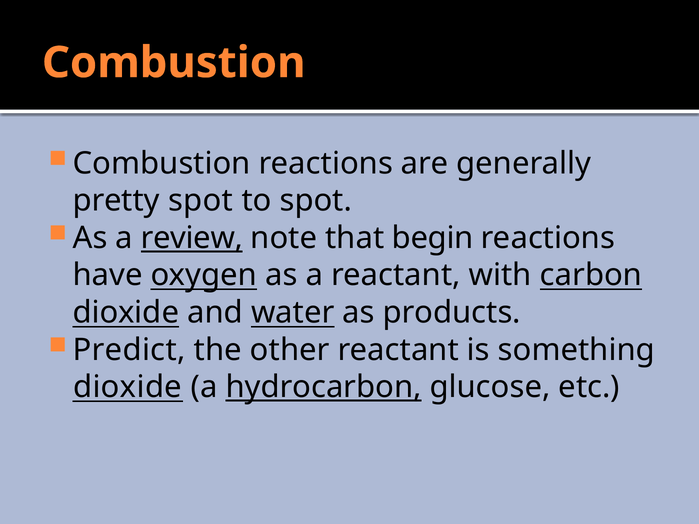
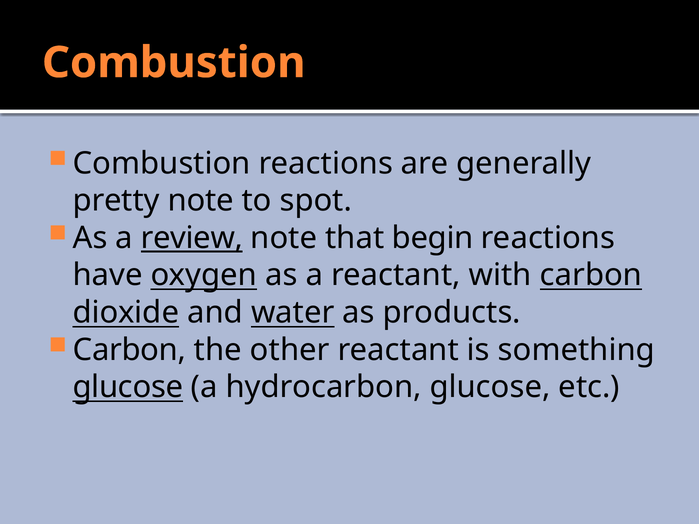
pretty spot: spot -> note (201, 201)
Predict: Predict -> Carbon (129, 350)
dioxide: dioxide -> glucose (128, 387)
hydrocarbon underline: present -> none (324, 387)
